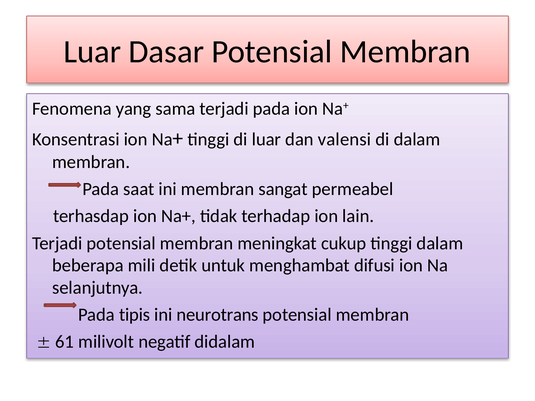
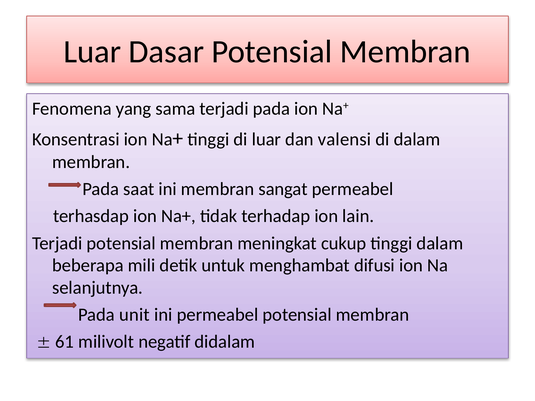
tipis: tipis -> unit (134, 315)
ini neurotrans: neurotrans -> permeabel (218, 315)
